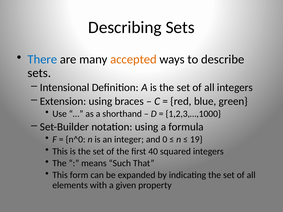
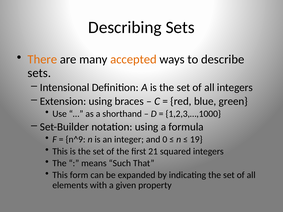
There colour: blue -> orange (42, 59)
n^0: n^0 -> n^9 (76, 140)
40: 40 -> 21 (153, 152)
